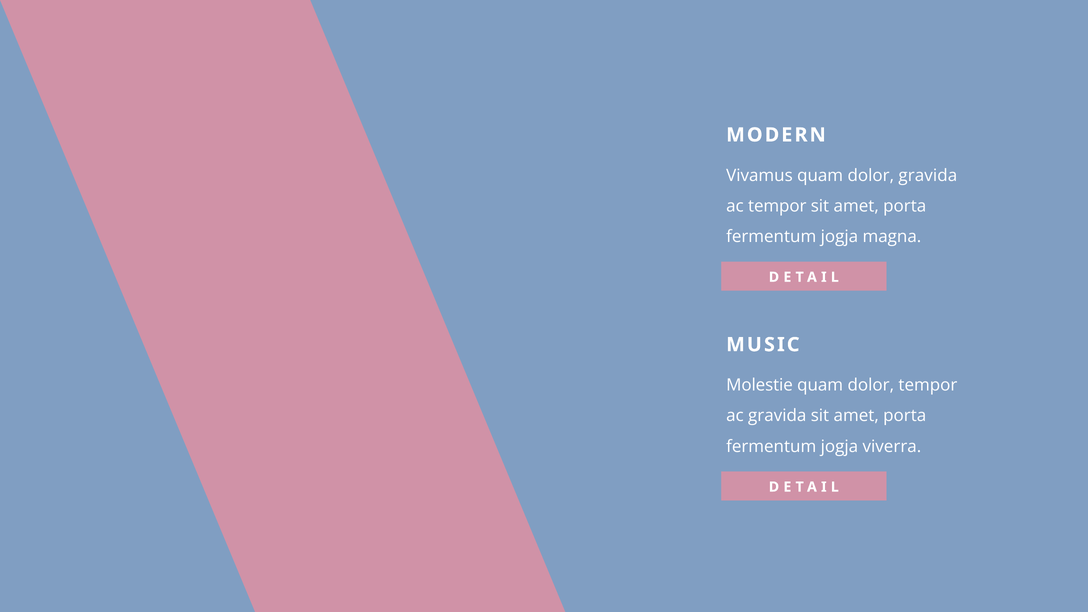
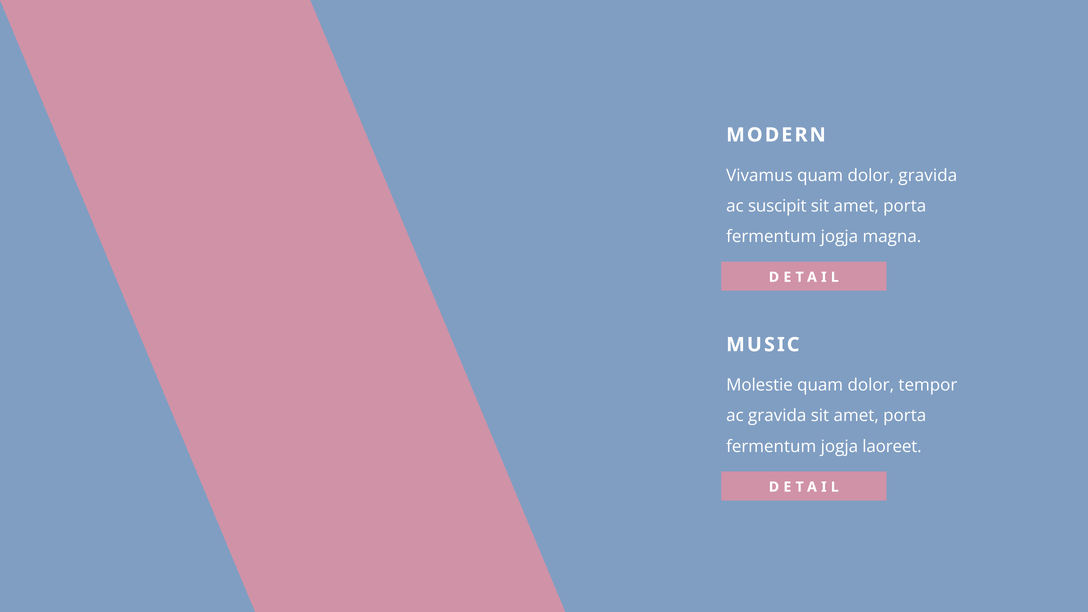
ac tempor: tempor -> suscipit (777, 206)
viverra: viverra -> laoreet (892, 446)
